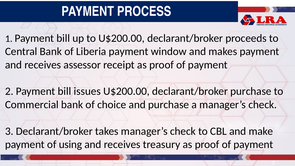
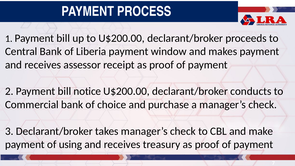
issues: issues -> notice (87, 91)
declarant/broker purchase: purchase -> conducts (251, 91)
